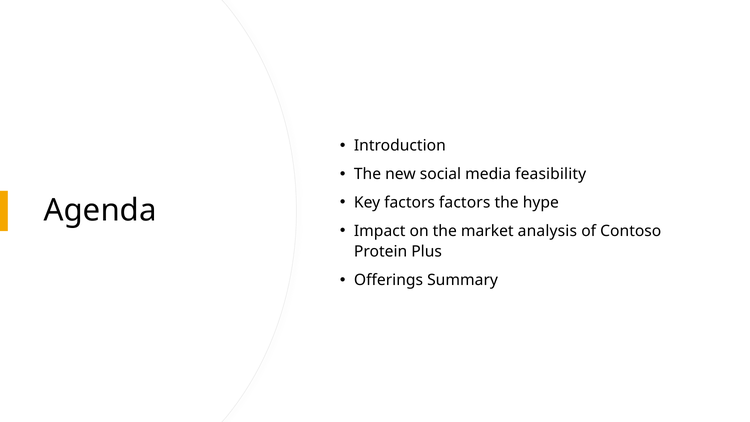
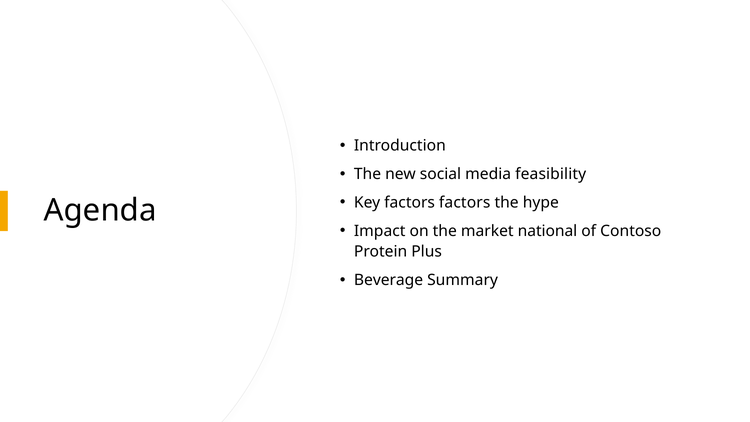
analysis: analysis -> national (547, 231)
Offerings: Offerings -> Beverage (389, 280)
